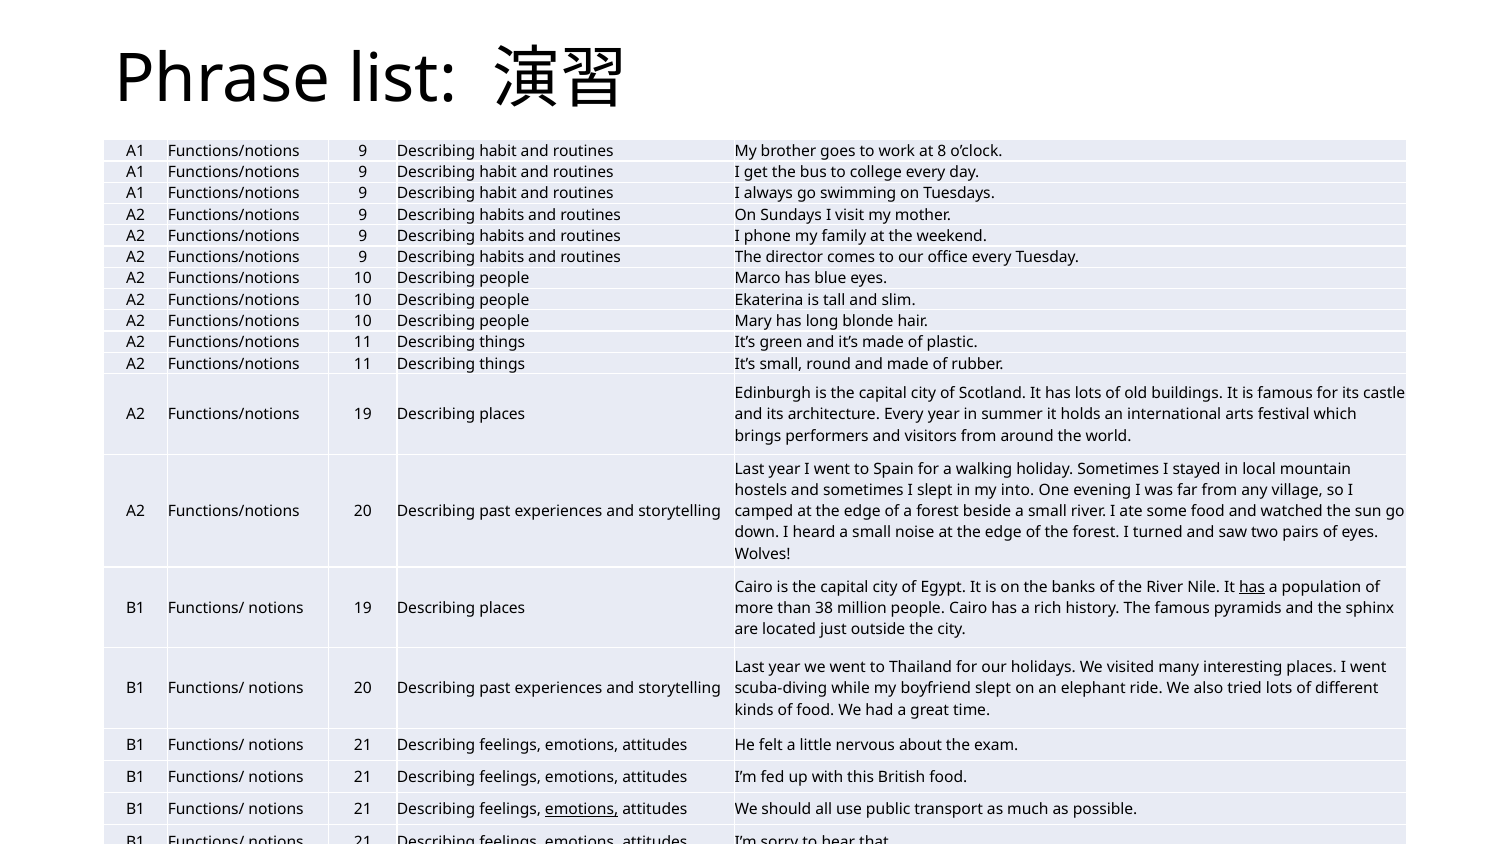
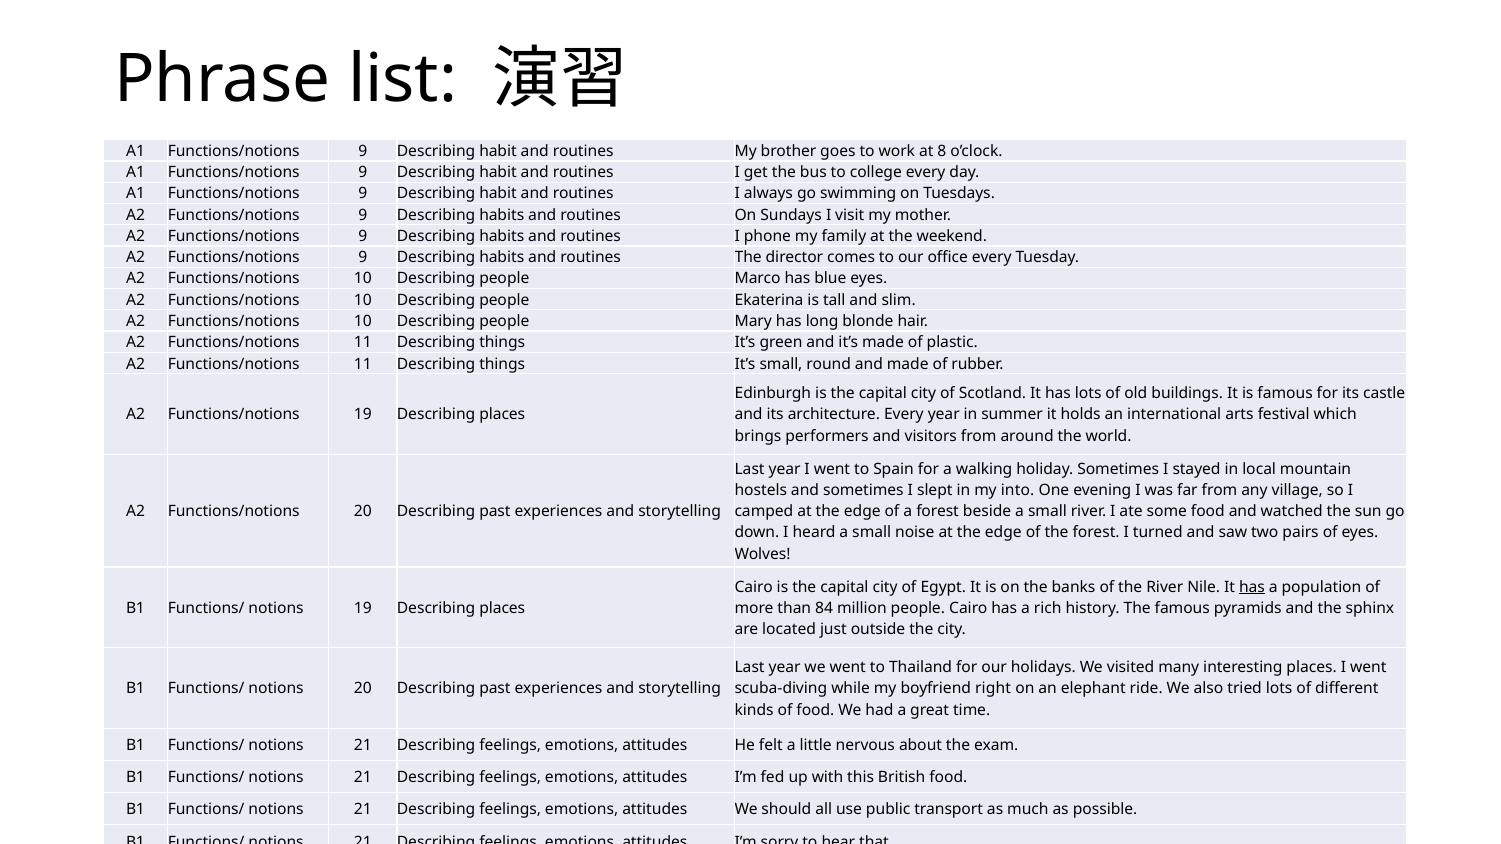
38: 38 -> 84 (824, 608)
boyfriend slept: slept -> right (993, 689)
emotions underline: present -> none (582, 810)
